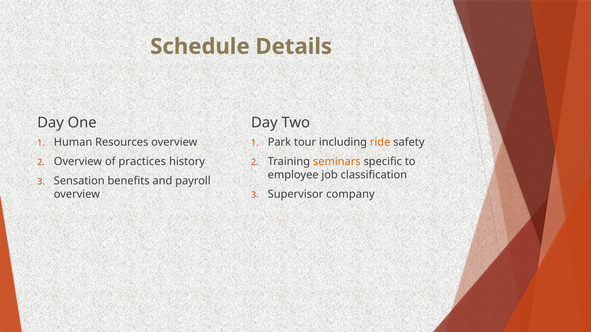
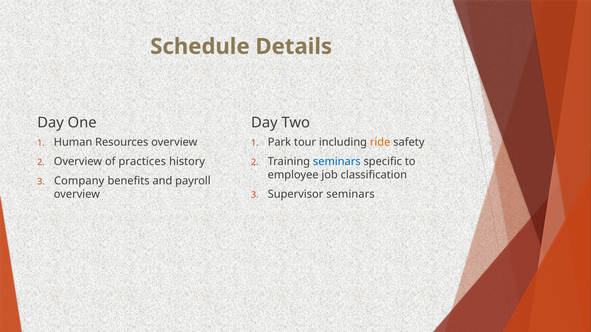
seminars colour: orange -> blue (337, 162)
Sensation: Sensation -> Company (79, 181)
Supervisor company: company -> seminars (350, 195)
